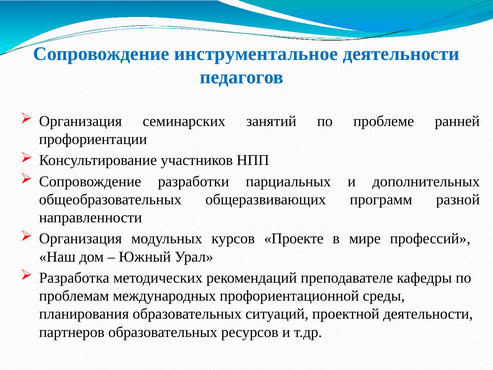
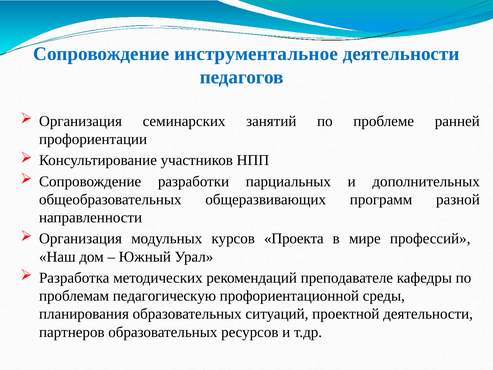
Проекте: Проекте -> Проекта (294, 238)
международных: международных -> педагогическую (164, 296)
